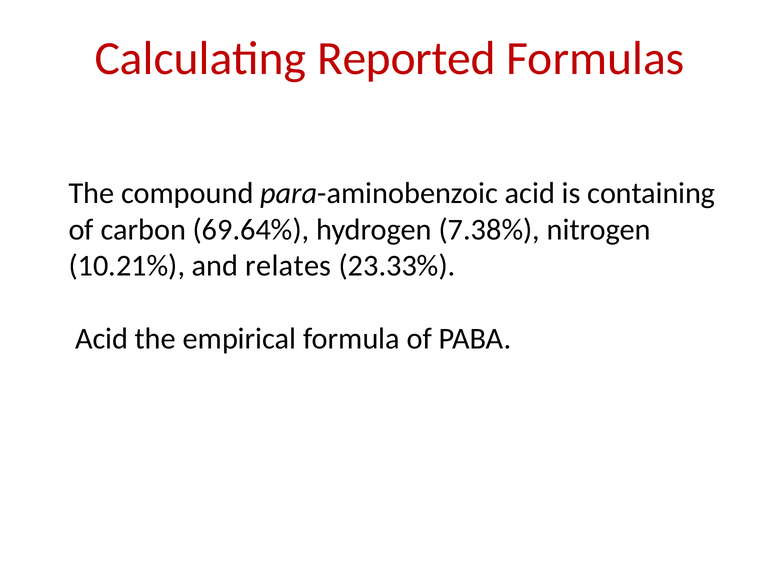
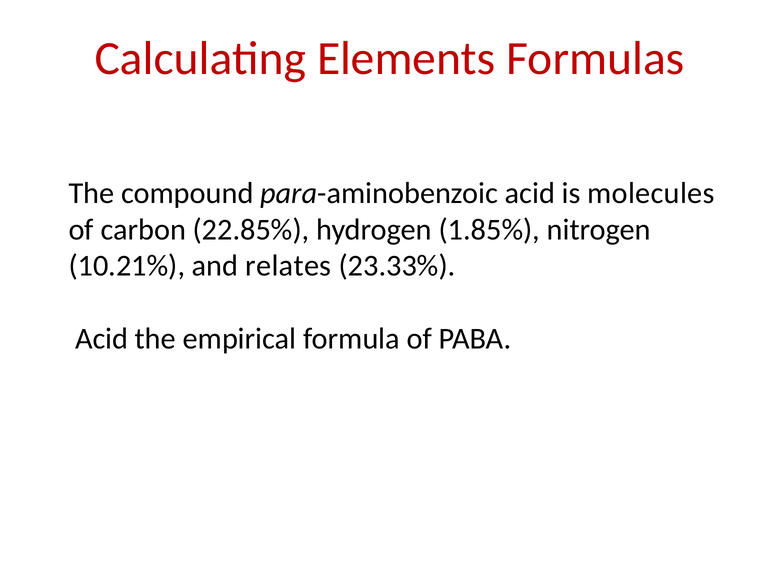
Reported: Reported -> Elements (406, 59)
containing: containing -> molecules (651, 193)
69.64%: 69.64% -> 22.85% (251, 230)
7.38%: 7.38% -> 1.85% (489, 230)
